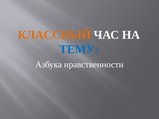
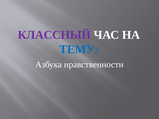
КЛАССНЫЙ colour: orange -> purple (54, 35)
